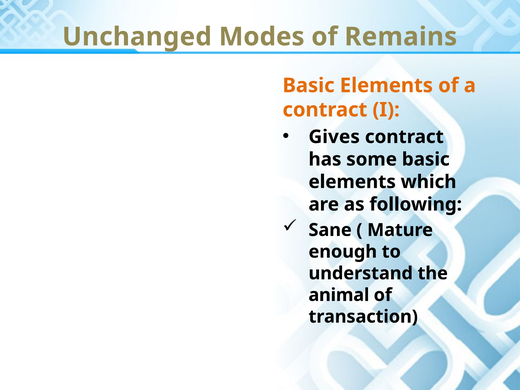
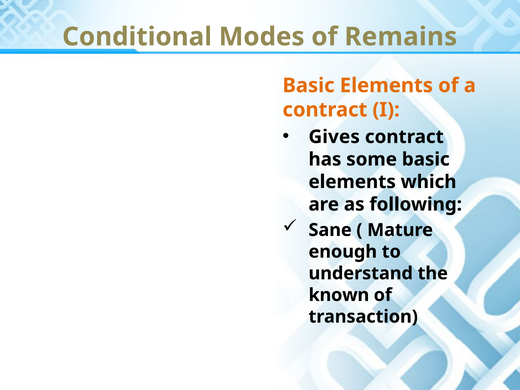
Unchanged: Unchanged -> Conditional (137, 37)
animal: animal -> known (339, 295)
